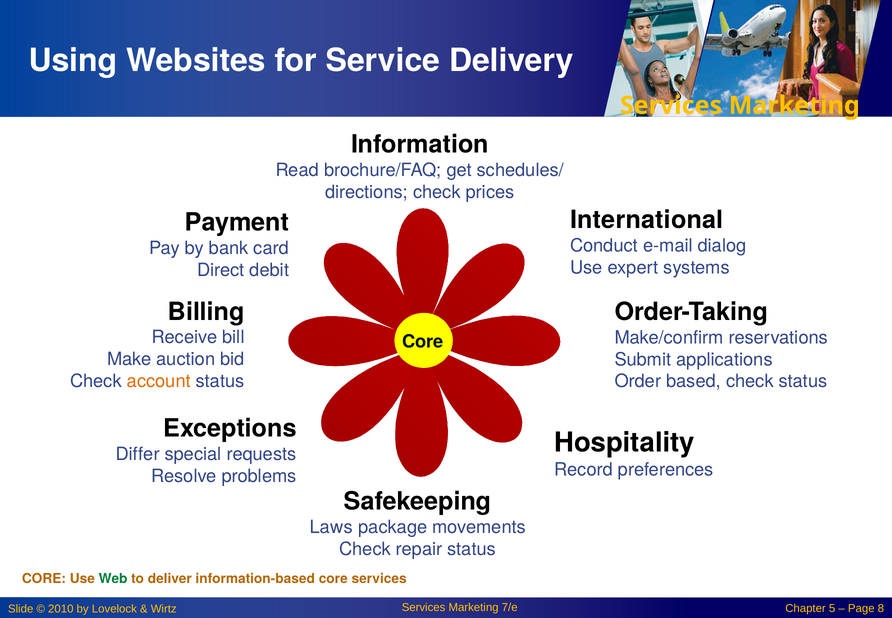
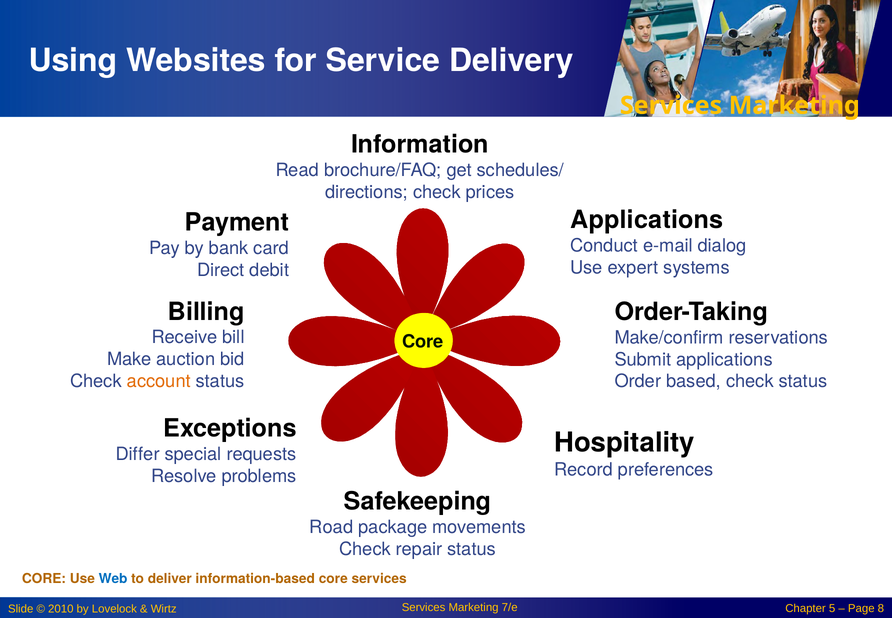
International: International -> Applications (647, 220)
Laws: Laws -> Road (331, 527)
Web colour: green -> blue (113, 579)
